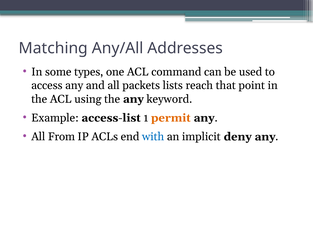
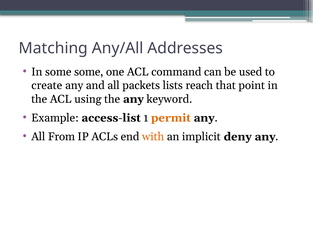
some types: types -> some (89, 72)
access: access -> create (47, 85)
with colour: blue -> orange (153, 137)
